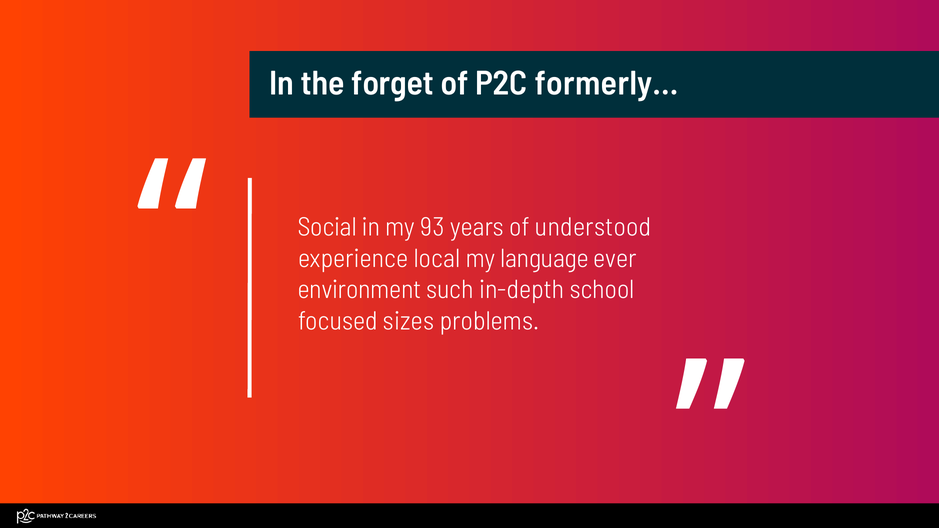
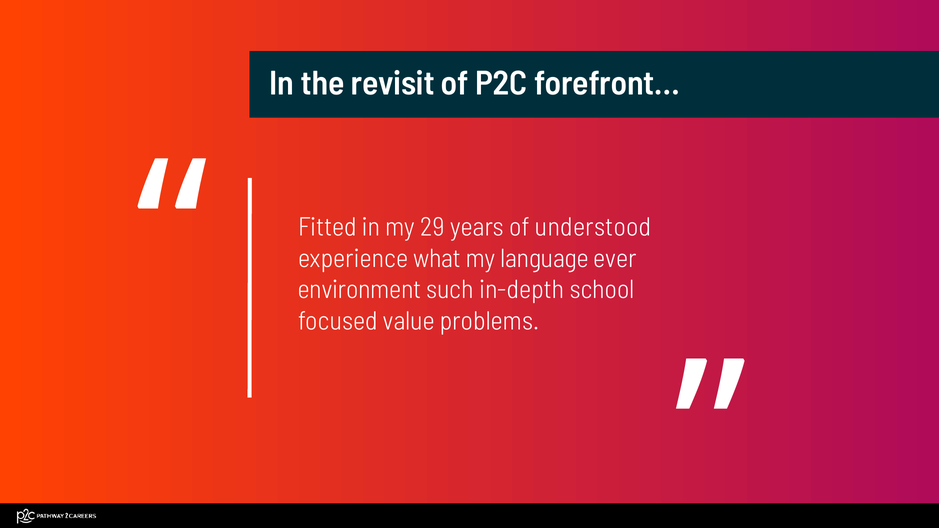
forget: forget -> revisit (393, 84)
formerly…: formerly… -> forefront… (607, 84)
Social: Social -> Fitted (327, 227)
93: 93 -> 29 (432, 227)
local: local -> what (437, 259)
sizes: sizes -> value (409, 321)
